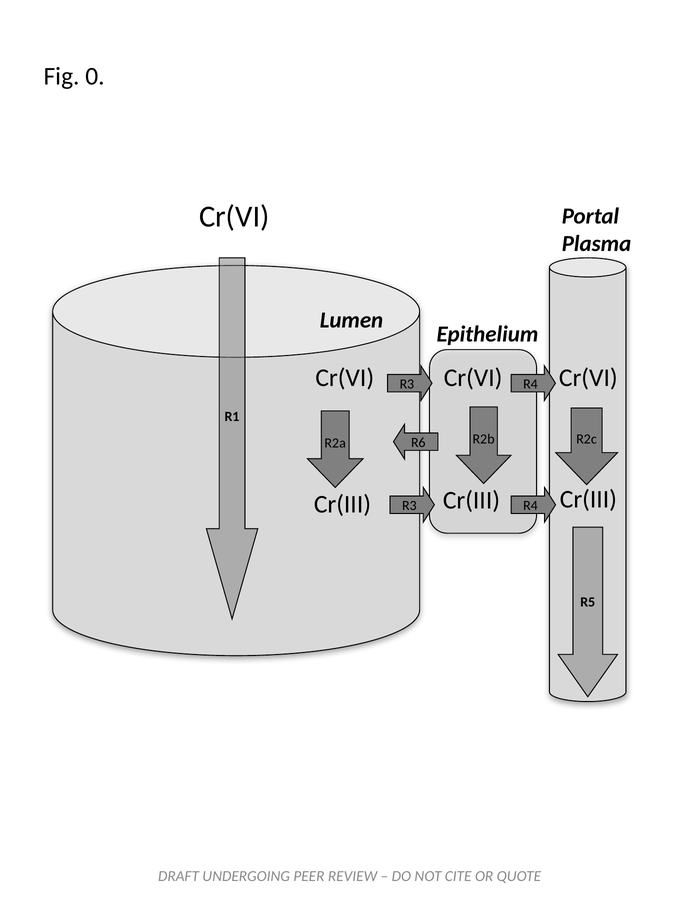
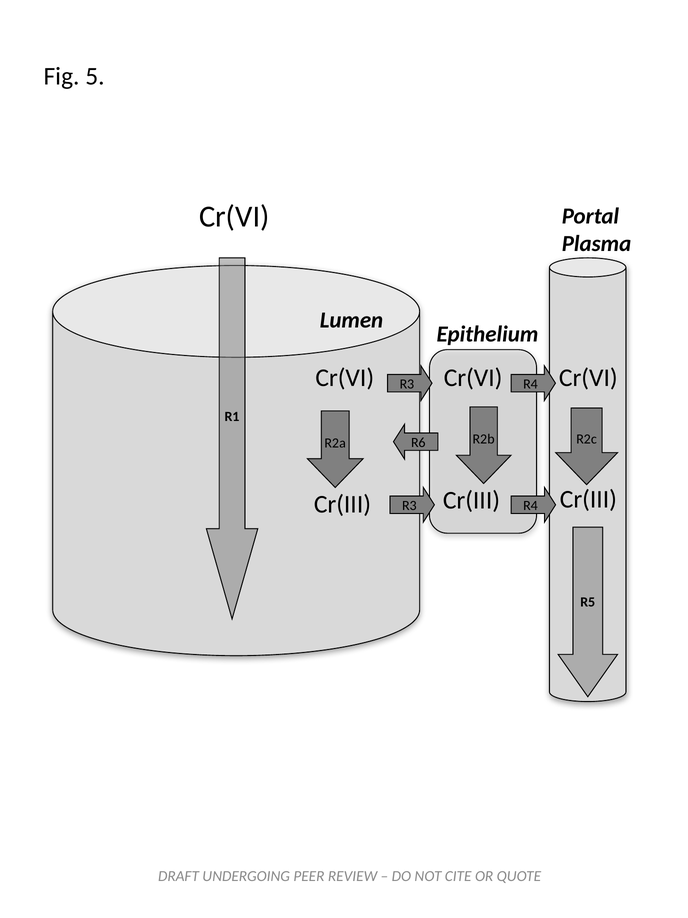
0: 0 -> 5 (95, 76)
